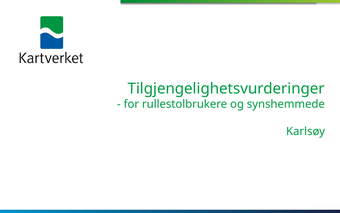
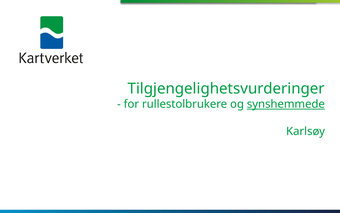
synshemmede underline: none -> present (286, 104)
